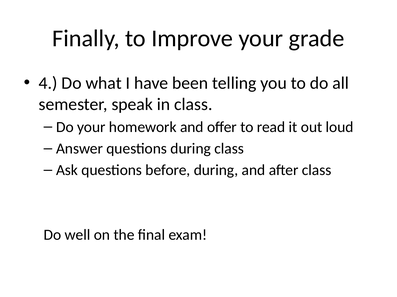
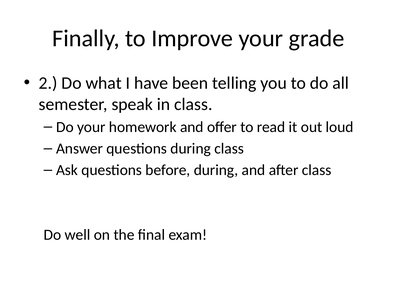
4: 4 -> 2 (48, 83)
